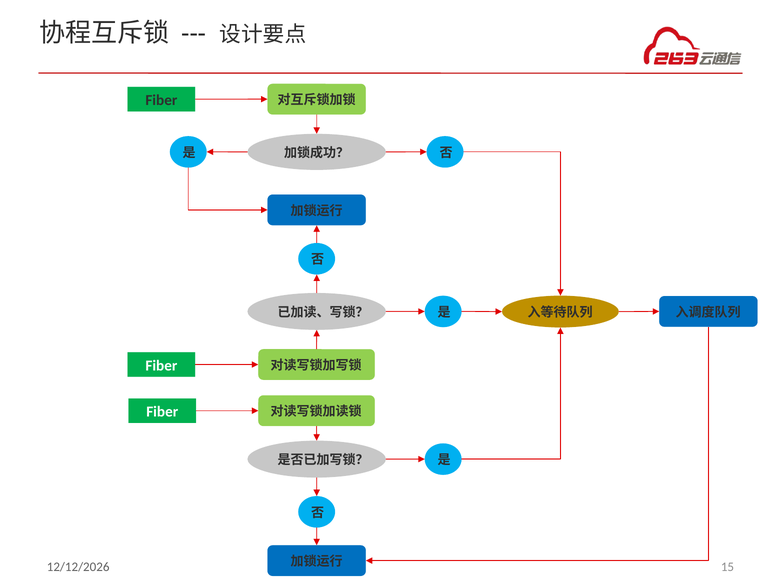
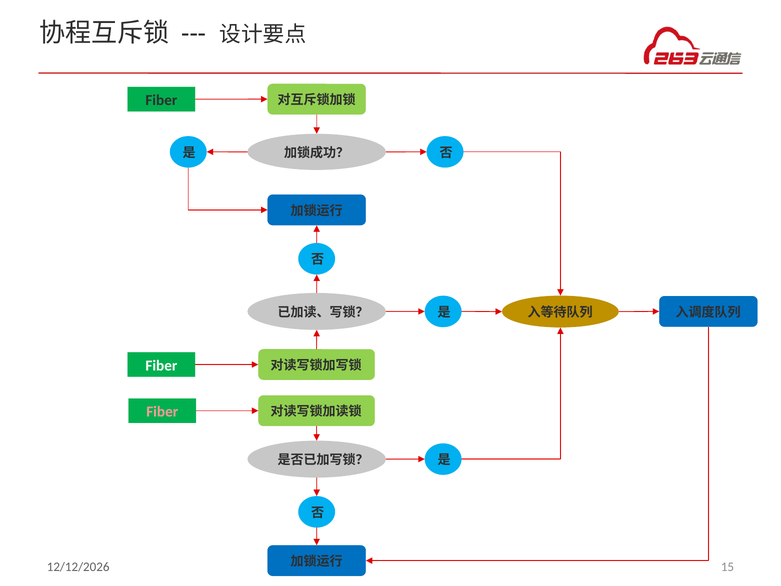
Fiber colour: white -> pink (162, 412)
